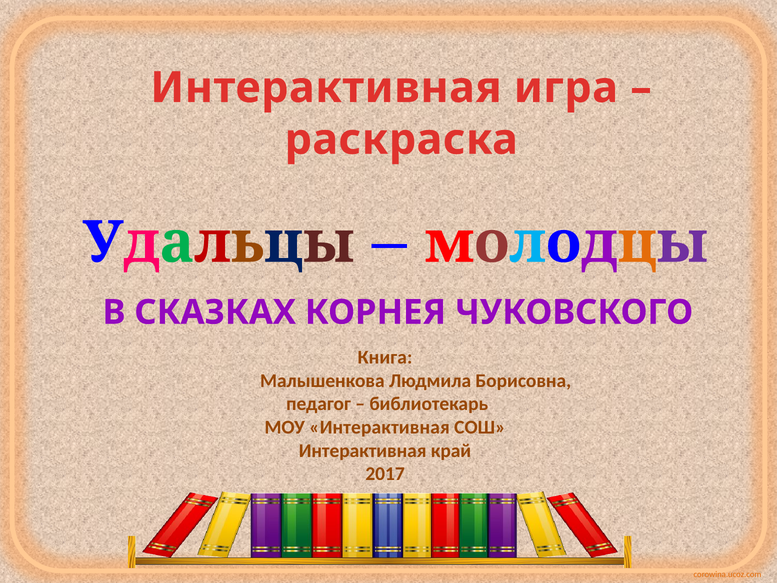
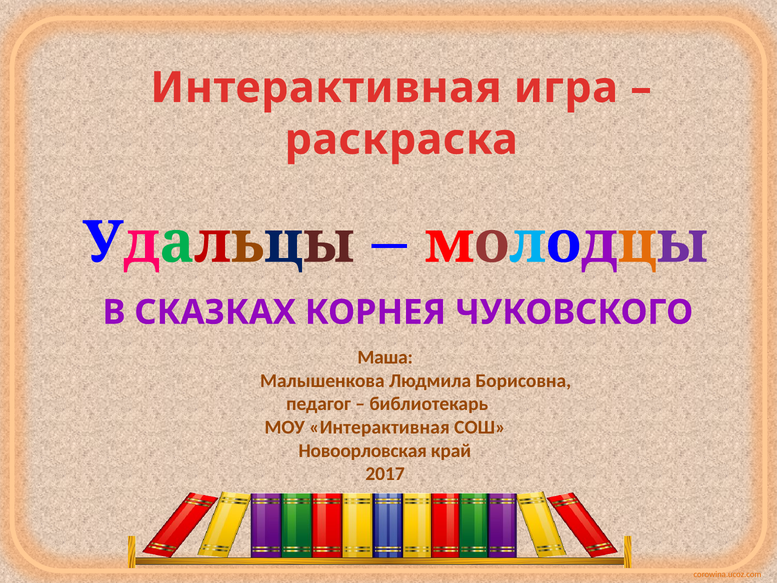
Книга: Книга -> Маша (385, 357)
Интерактивная: Интерактивная -> Новоорловская (363, 450)
